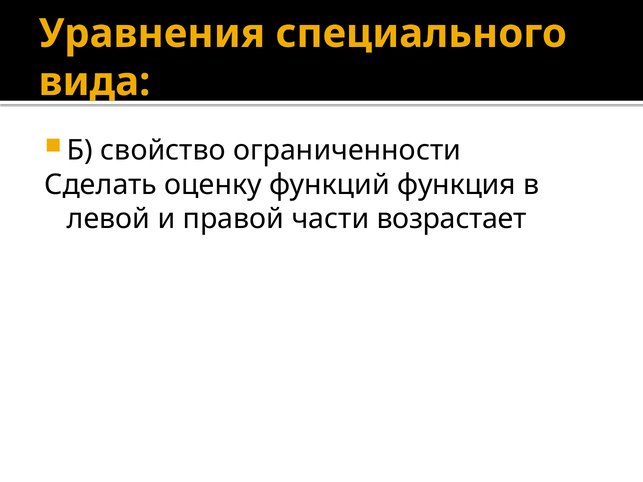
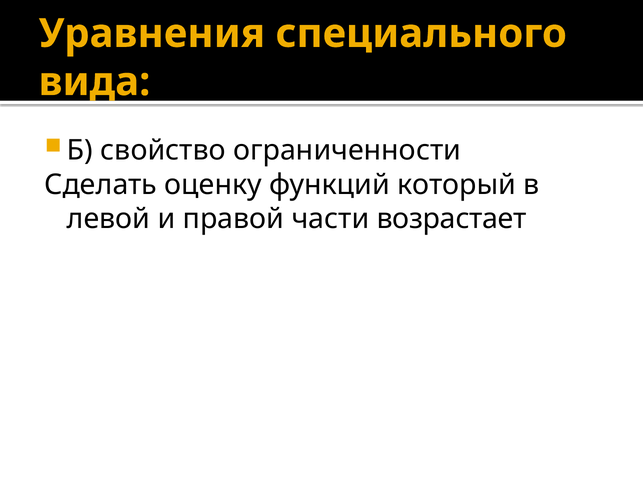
функция: функция -> который (457, 185)
